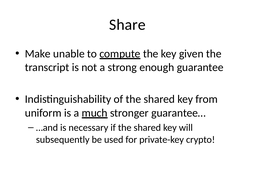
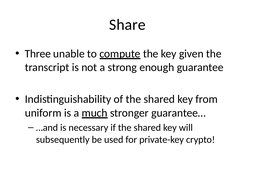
Make: Make -> Three (38, 53)
